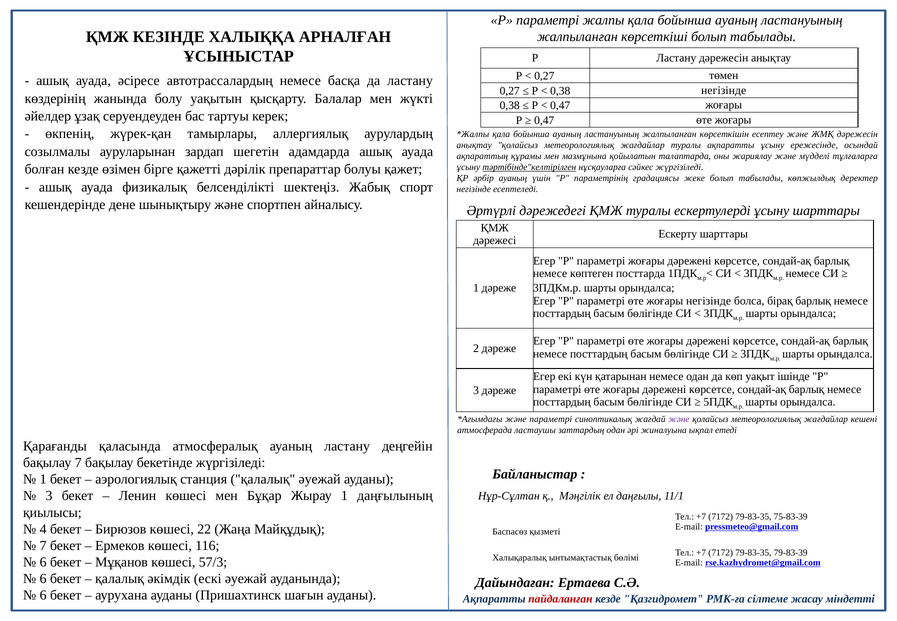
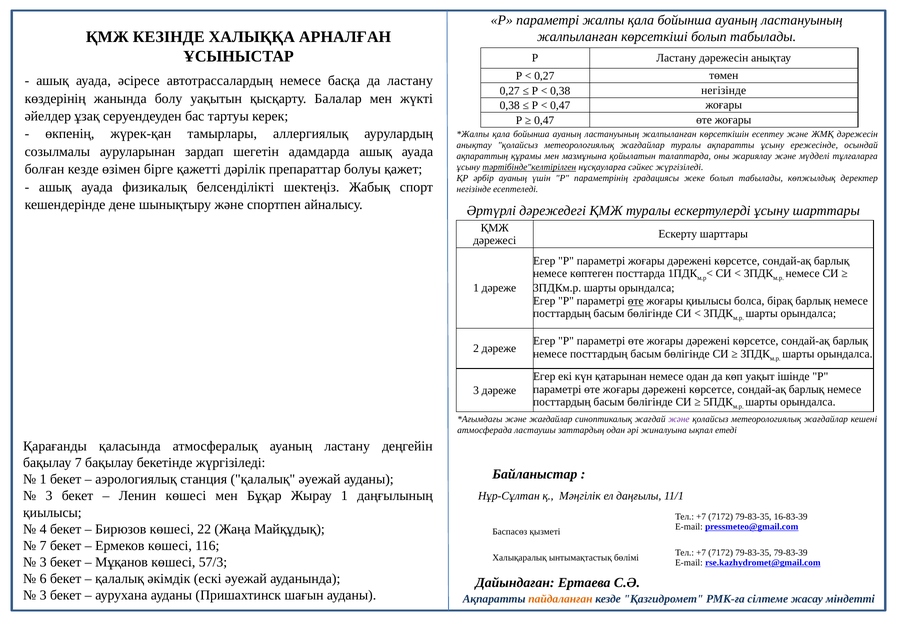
өте underline: none -> present (636, 301)
жоғары негізінде: негізінде -> қиылысы (709, 301)
және параметрі: параметрі -> жағдайлар (551, 419)
75-83-39: 75-83-39 -> 16-83-39 (791, 517)
6: 6 -> 3 (43, 562)
6: 6 -> 3 (43, 595)
пайдаланған colour: red -> orange (560, 599)
